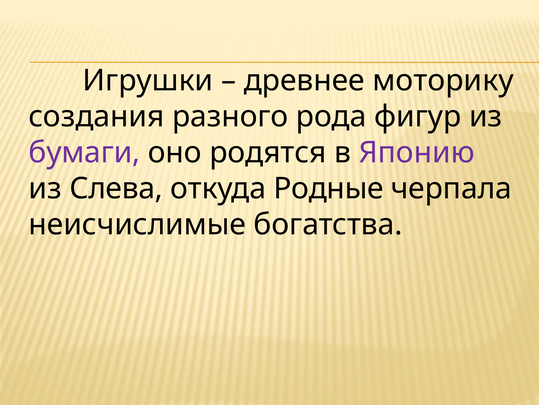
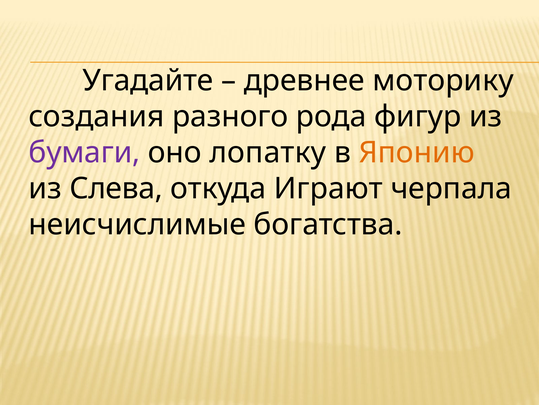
Игрушки: Игрушки -> Угадайте (148, 80)
родятся: родятся -> лопатку (268, 152)
Японию colour: purple -> orange (417, 152)
Родные: Родные -> Играют (328, 188)
